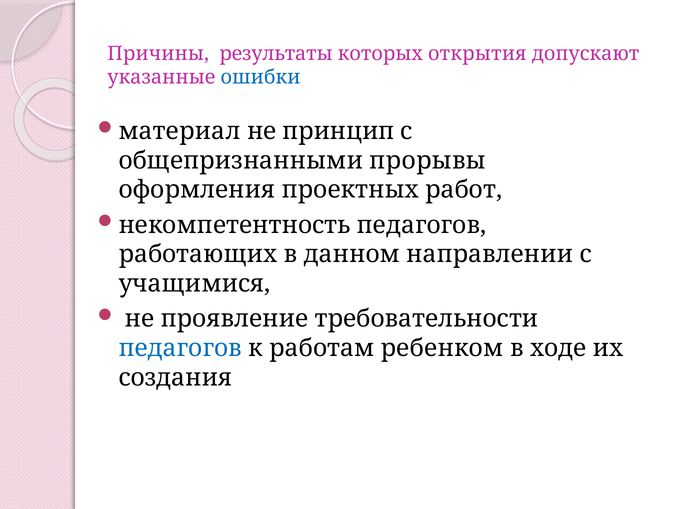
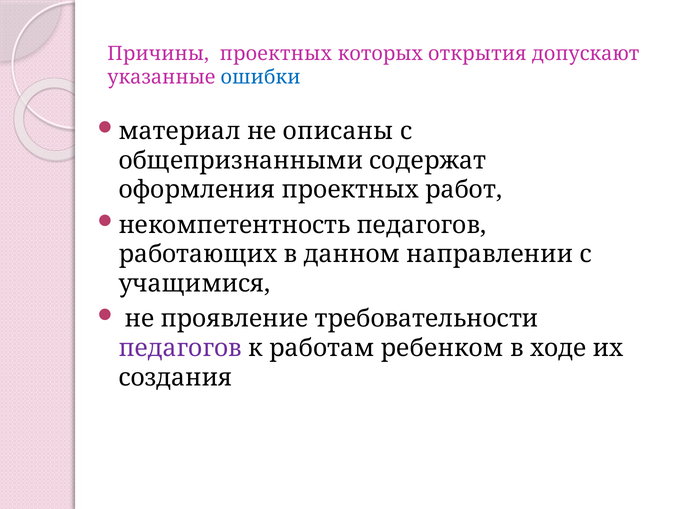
Причины результаты: результаты -> проектных (276, 54)
принцип: принцип -> описаны (338, 131)
прорывы: прорывы -> содержат (428, 160)
педагогов colour: blue -> purple (180, 348)
